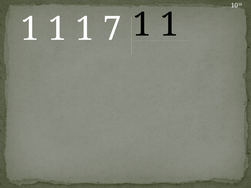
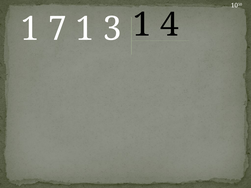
1: 1 -> 7 (57, 29)
7: 7 -> 3 (112, 29)
1: 1 -> 4 (169, 25)
